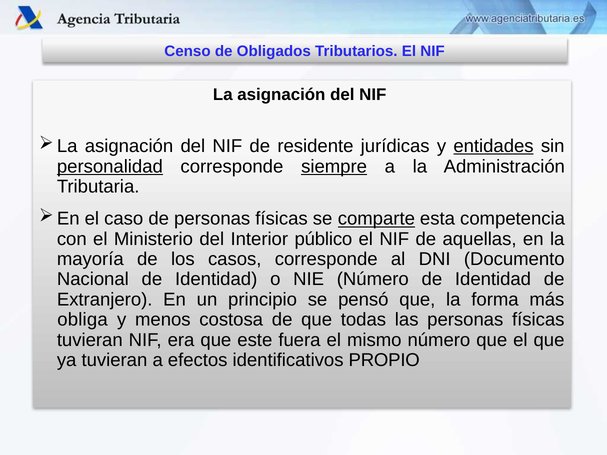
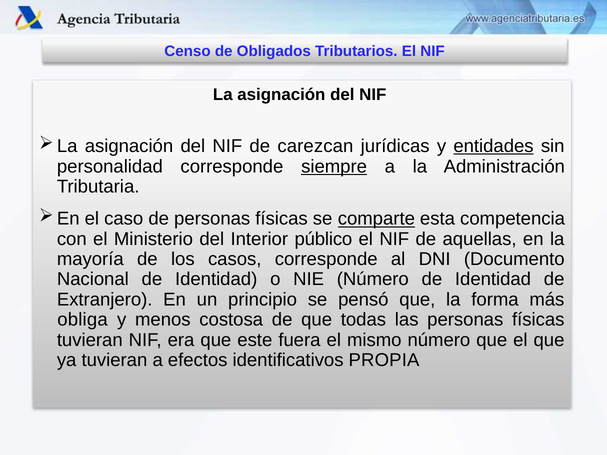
residente: residente -> carezcan (315, 146)
personalidad underline: present -> none (110, 167)
PROPIO: PROPIO -> PROPIA (384, 360)
